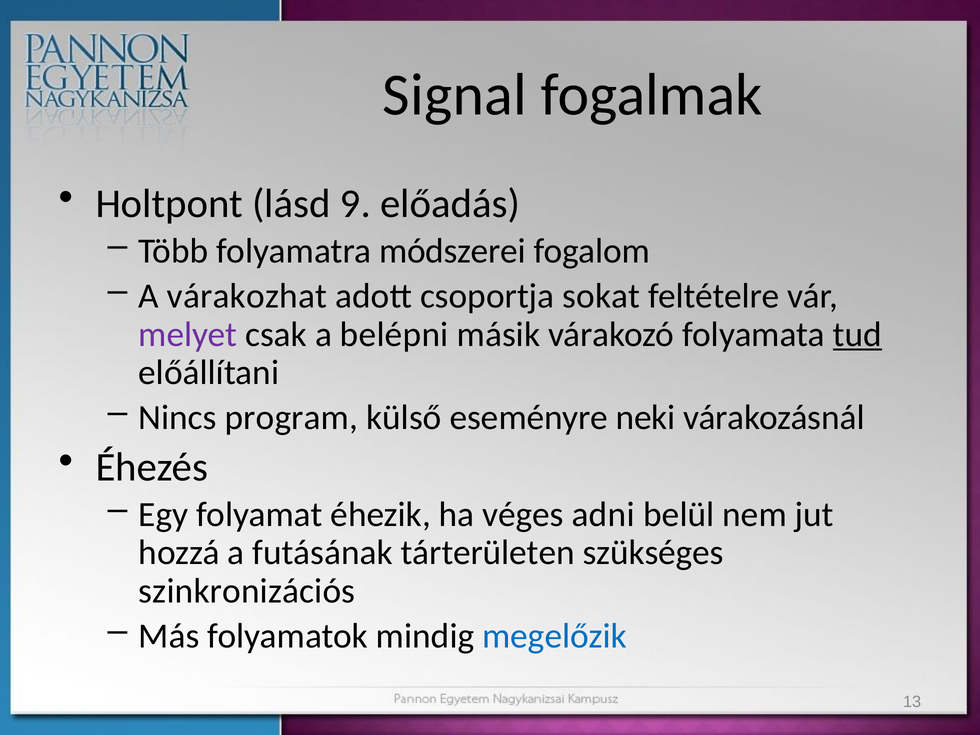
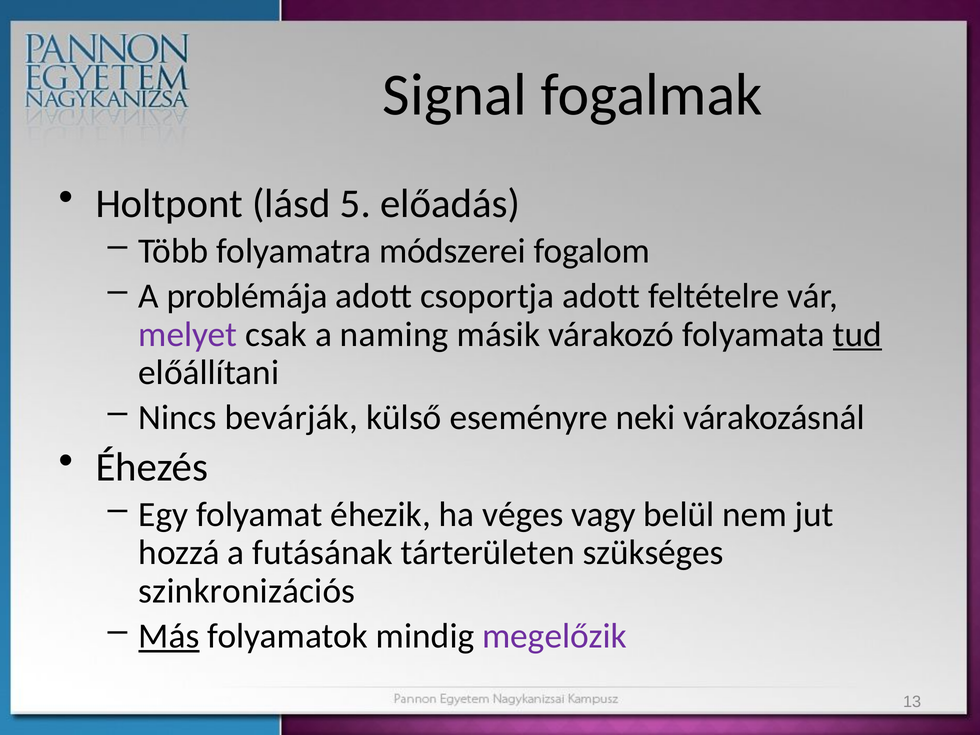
9: 9 -> 5 (355, 204)
várakozhat: várakozhat -> problémája (247, 296)
csoportja sokat: sokat -> adott (601, 296)
belépni: belépni -> naming (394, 334)
program: program -> bevárják (291, 418)
adni: adni -> vagy (604, 515)
Más underline: none -> present (169, 636)
megelőzik colour: blue -> purple (554, 636)
